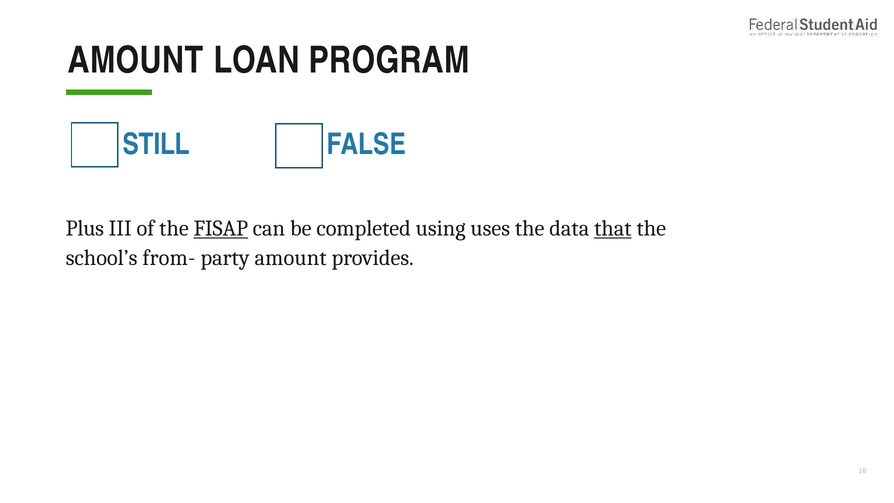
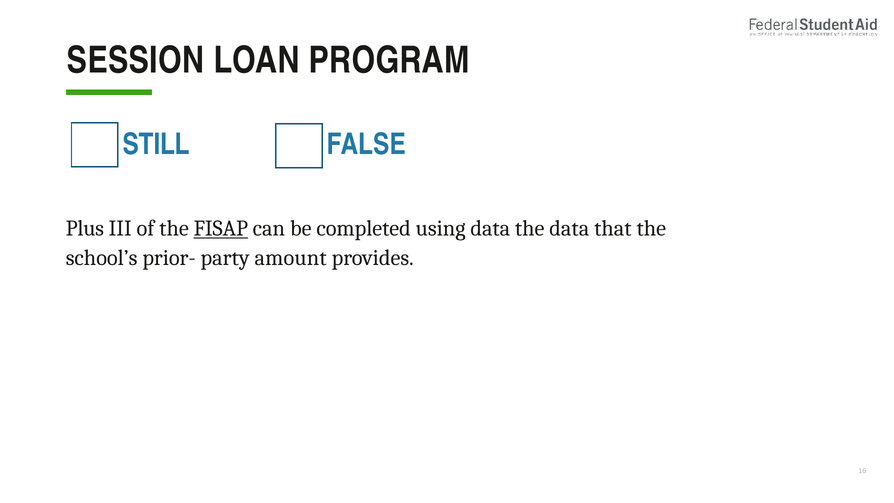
AMOUNT: AMOUNT -> SESSION (136, 60)
using uses: uses -> data (490, 228)
that underline: present -> none (613, 228)
from-: from- -> prior- (169, 258)
